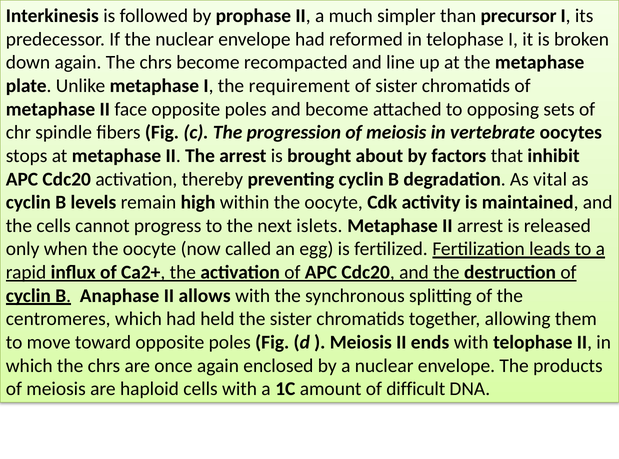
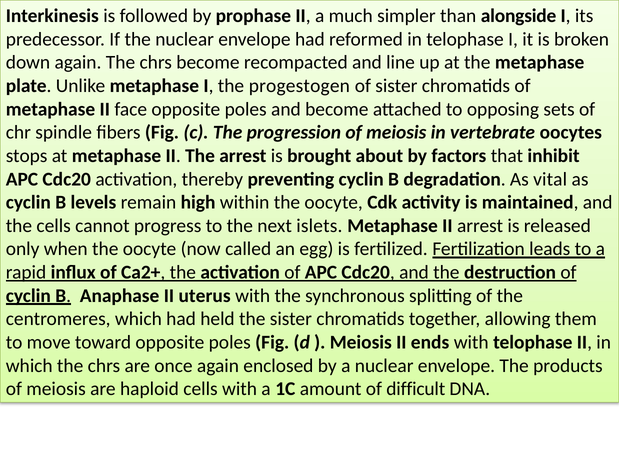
precursor: precursor -> alongside (519, 16)
requirement: requirement -> progestogen (299, 86)
allows: allows -> uterus (205, 295)
